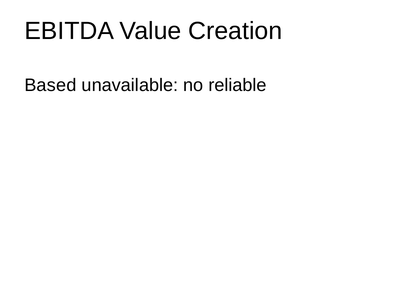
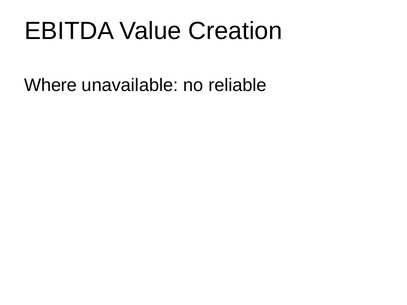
Based: Based -> Where (51, 85)
